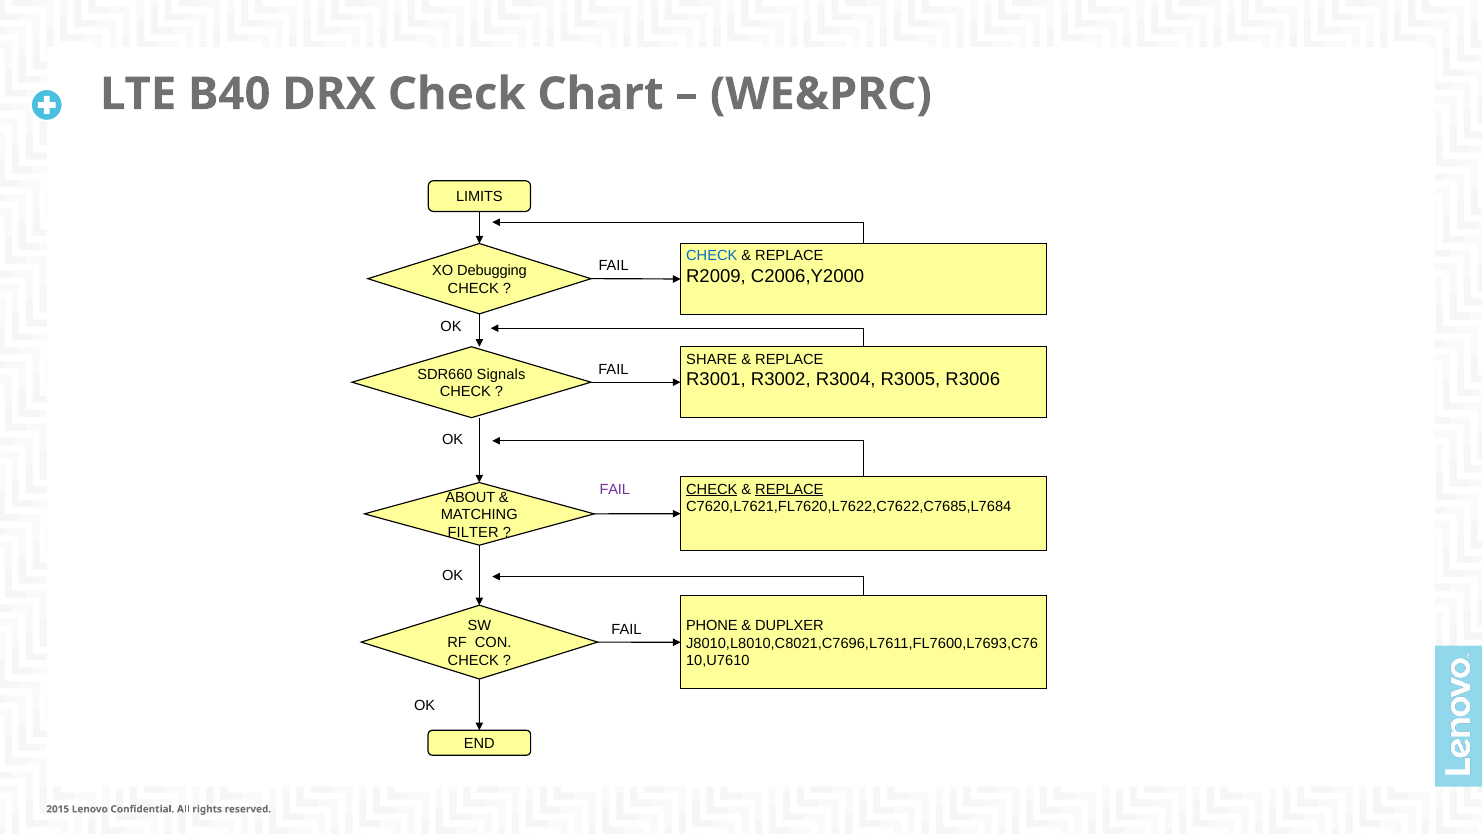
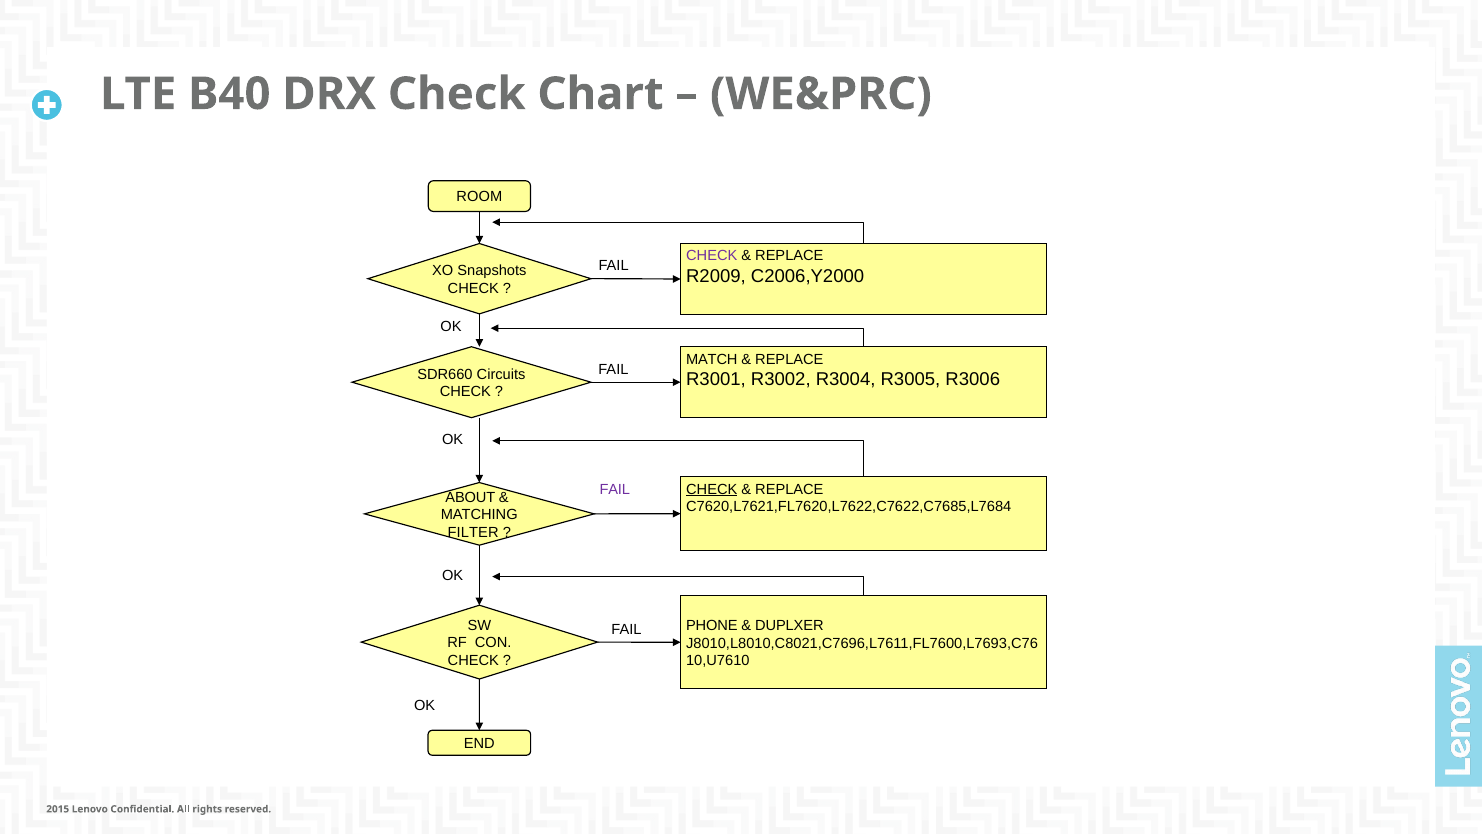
LIMITS: LIMITS -> ROOM (479, 197)
CHECK colour: blue -> purple (712, 256)
Debugging: Debugging -> Snapshots (492, 271)
SHARE: SHARE -> MATCH (712, 359)
Signals: Signals -> Circuits (501, 374)
REPLACE underline: present -> none (789, 489)
